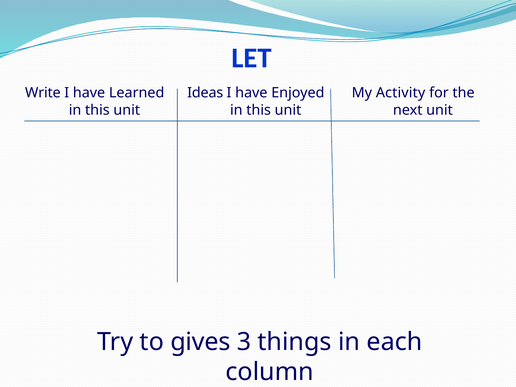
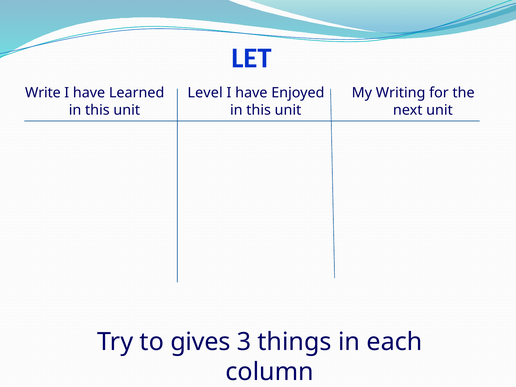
Ideas: Ideas -> Level (205, 93)
Activity: Activity -> Writing (401, 93)
